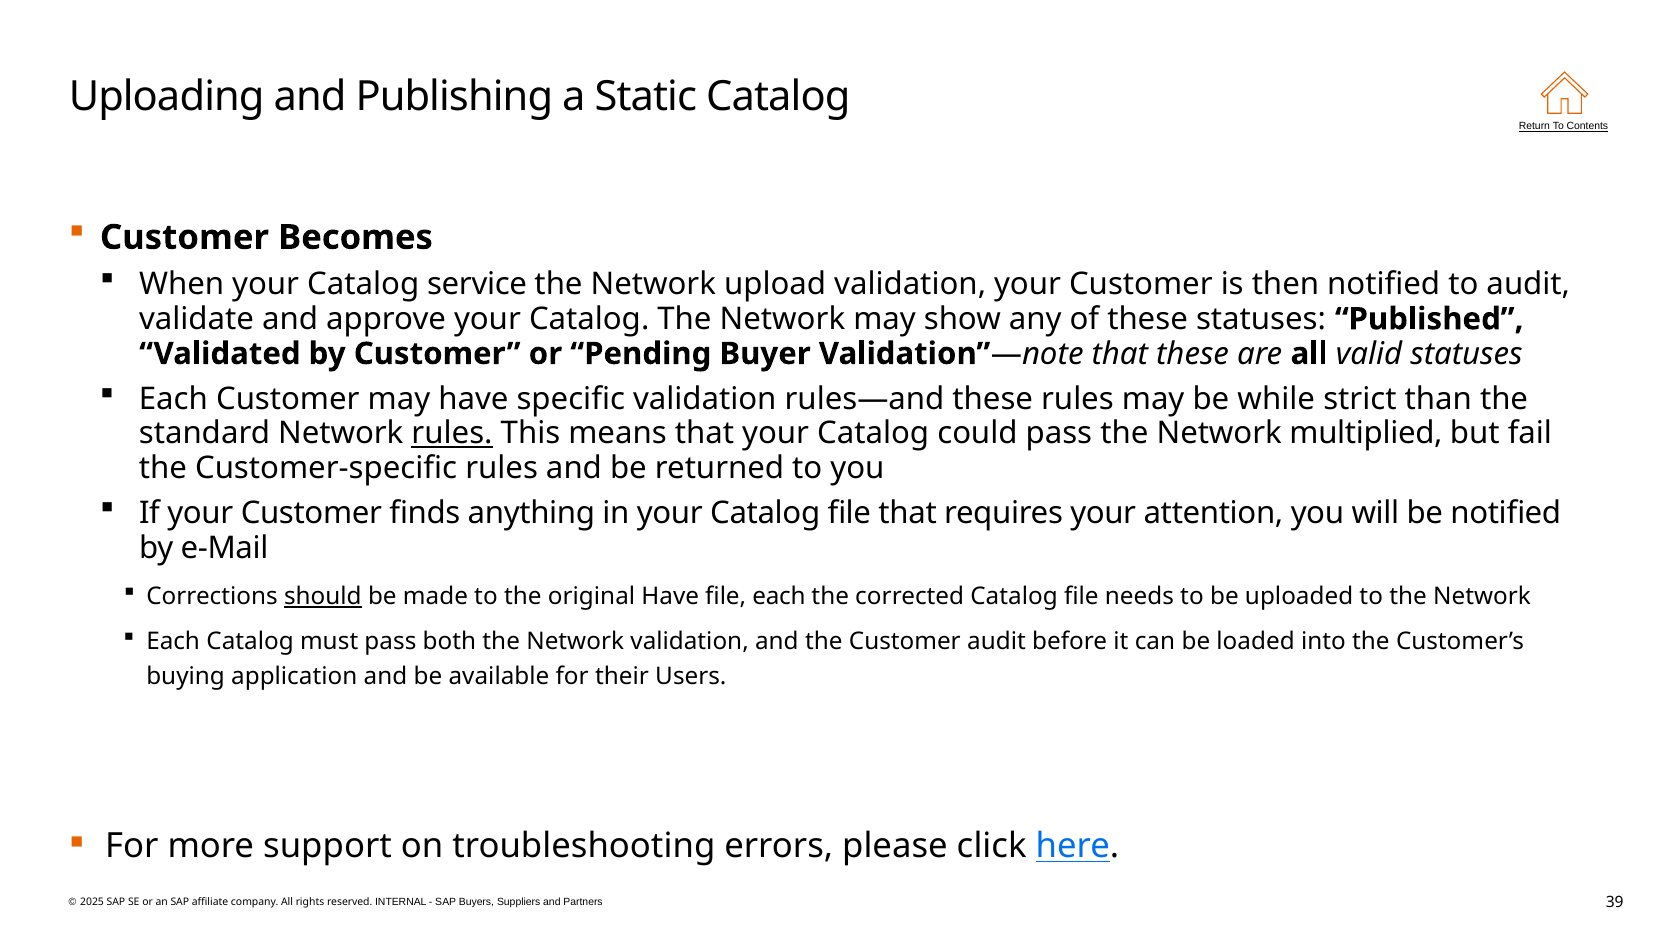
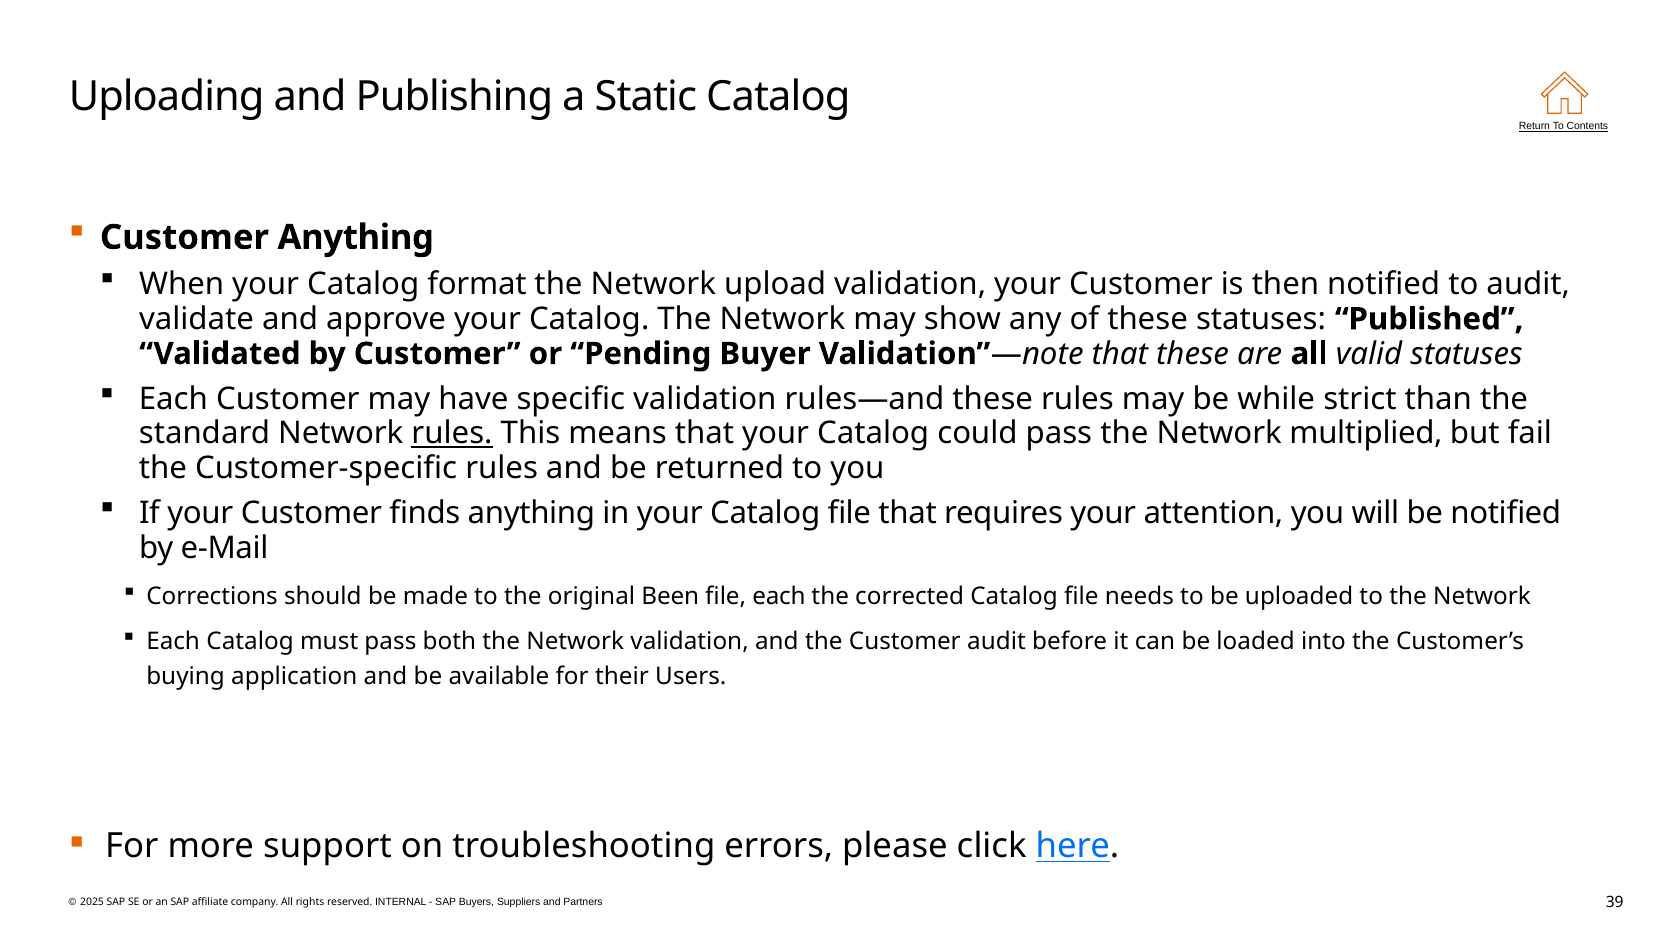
Customer Becomes: Becomes -> Anything (356, 237)
service: service -> format (477, 284)
should underline: present -> none (323, 597)
original Have: Have -> Been (670, 597)
